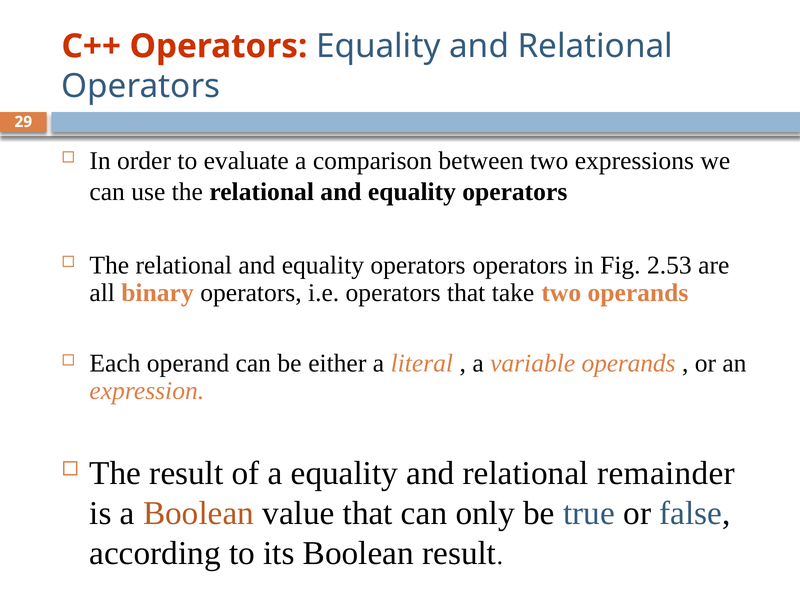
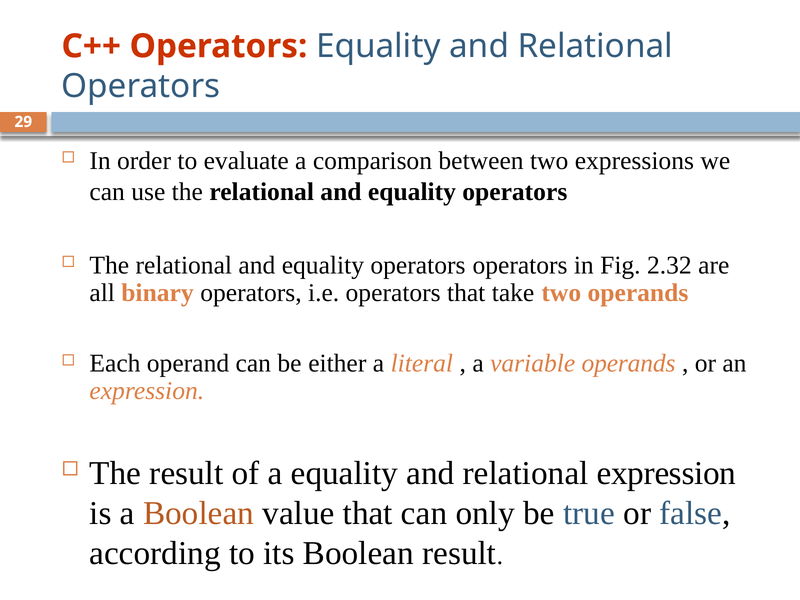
2.53: 2.53 -> 2.32 (669, 265)
relational remainder: remainder -> expression (666, 473)
